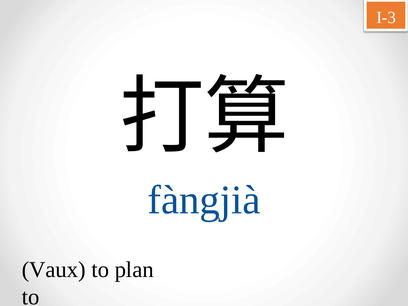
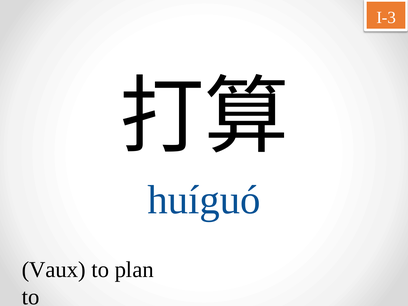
fàngjià: fàngjià -> huíguó (204, 200)
